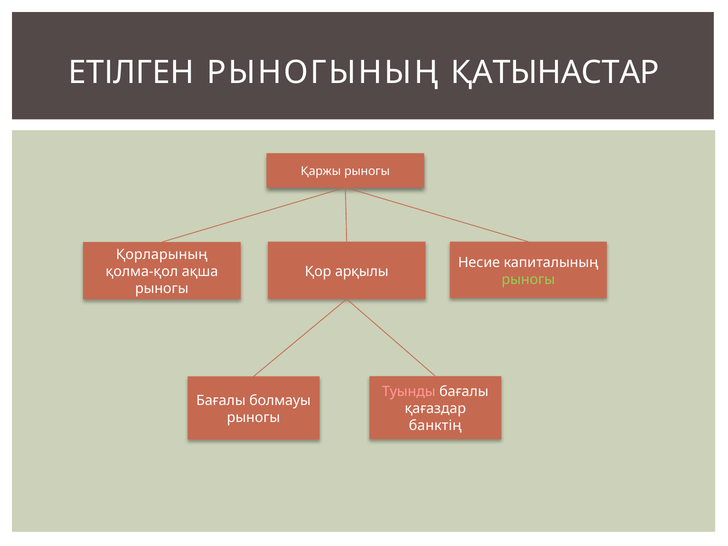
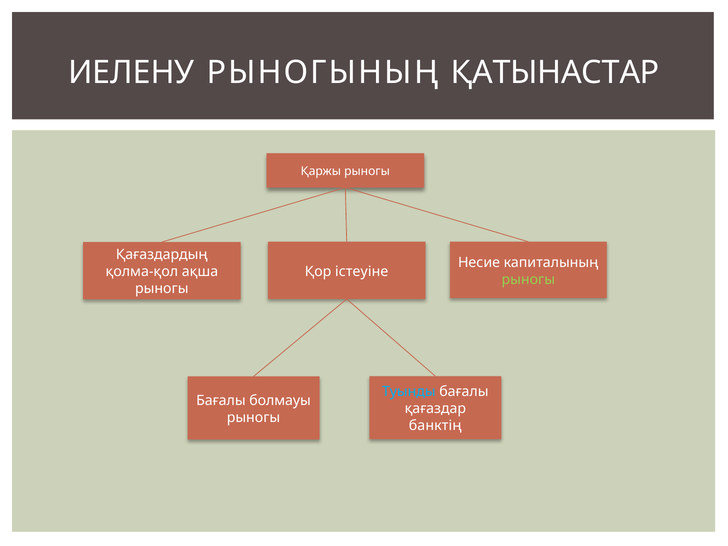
ЕТІЛГЕН: ЕТІЛГЕН -> ИЕЛЕНУ (131, 73)
Қорларының: Қорларының -> Қағаздардың (162, 255)
арқылы: арқылы -> істеуіне (362, 271)
Туынды colour: pink -> light blue (409, 392)
